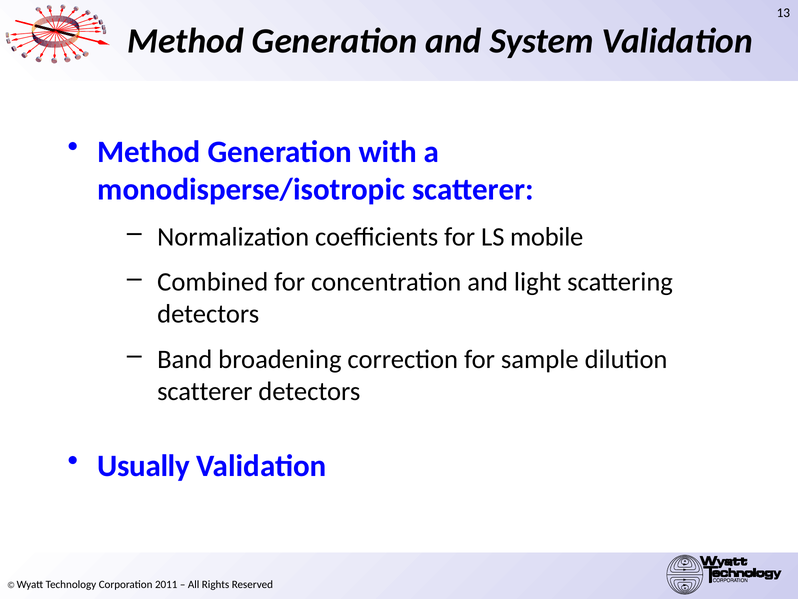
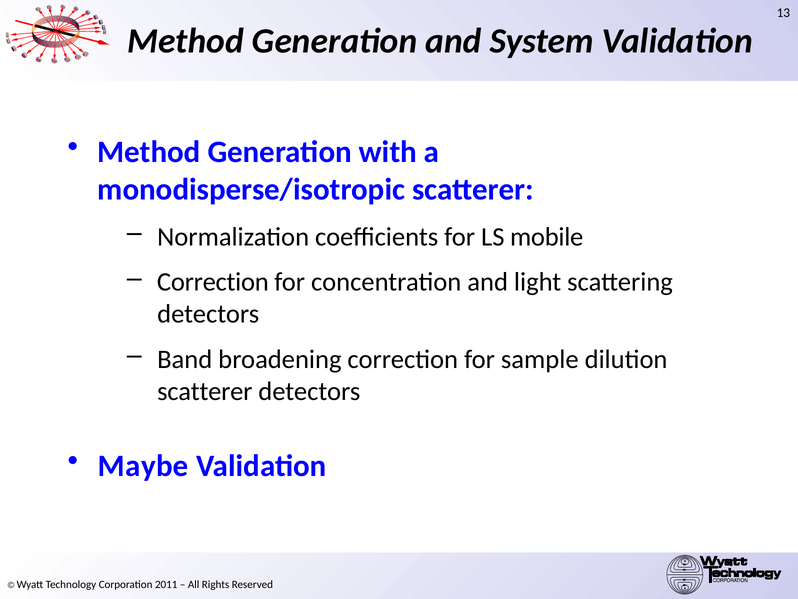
Combined: Combined -> Correction (213, 282)
Usually: Usually -> Maybe (143, 466)
